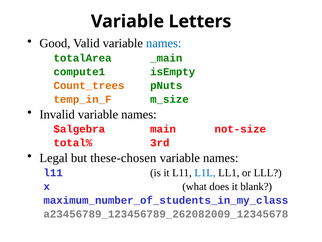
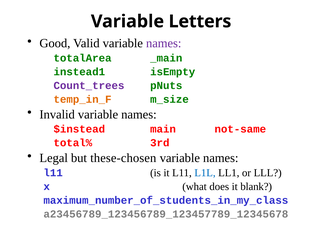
names colour: blue -> purple (164, 43)
compute1: compute1 -> instead1 (79, 72)
Count_trees colour: orange -> purple (89, 85)
$algebra: $algebra -> $instead (79, 129)
not-size: not-size -> not-same (240, 129)
a23456789_123456789_262082009_12345678: a23456789_123456789_262082009_12345678 -> a23456789_123456789_123457789_12345678 (166, 214)
